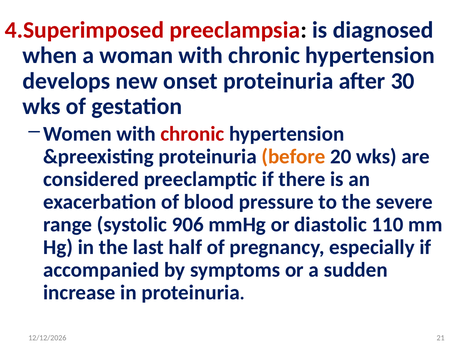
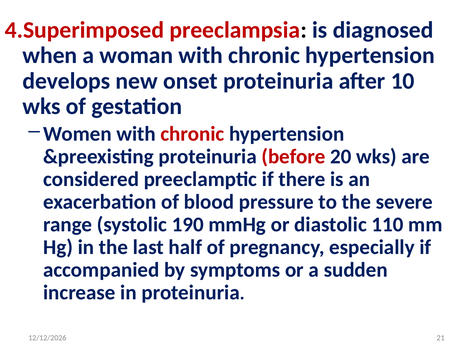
30: 30 -> 10 (403, 81)
before colour: orange -> red (293, 157)
906: 906 -> 190 (188, 225)
